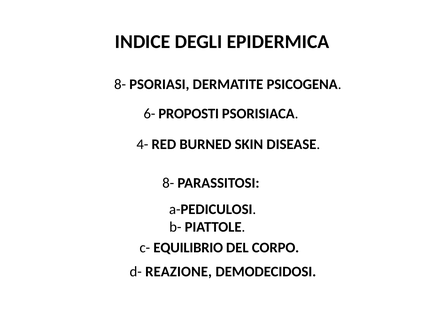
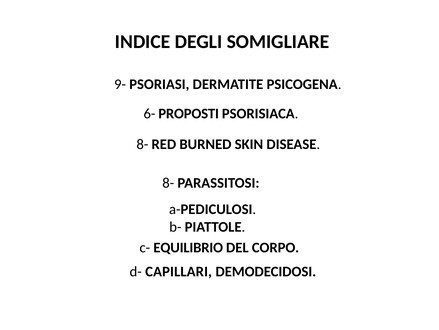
EPIDERMICA: EPIDERMICA -> SOMIGLIARE (278, 42)
8-: 8- -> 9- (120, 84)
4-: 4- -> 8- (142, 144)
REAZIONE: REAZIONE -> CAPILLARI (179, 271)
